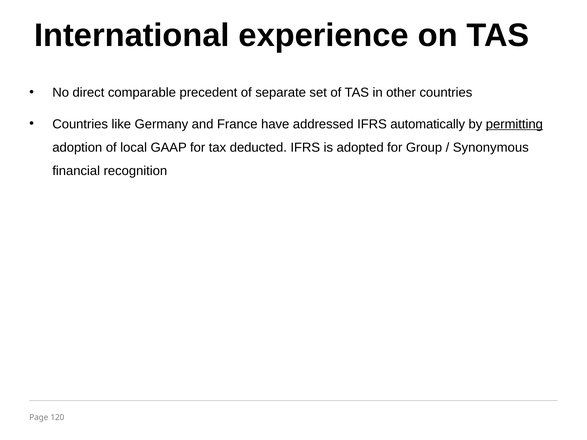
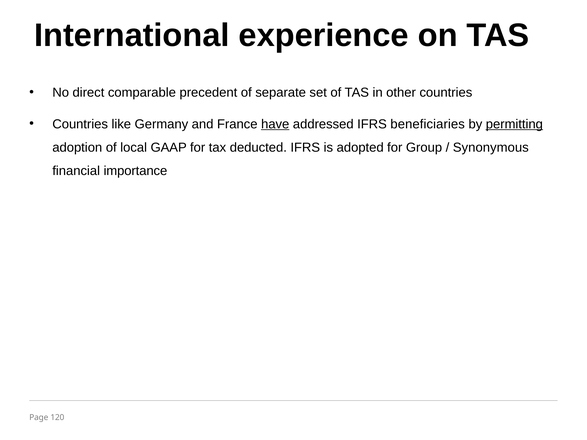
have underline: none -> present (275, 124)
automatically: automatically -> beneficiaries (428, 124)
recognition: recognition -> importance (135, 171)
